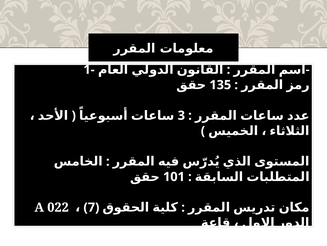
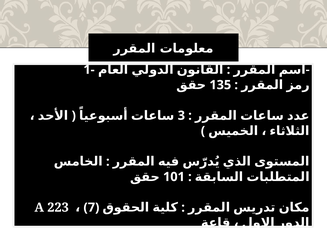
022: 022 -> 223 (58, 207)
